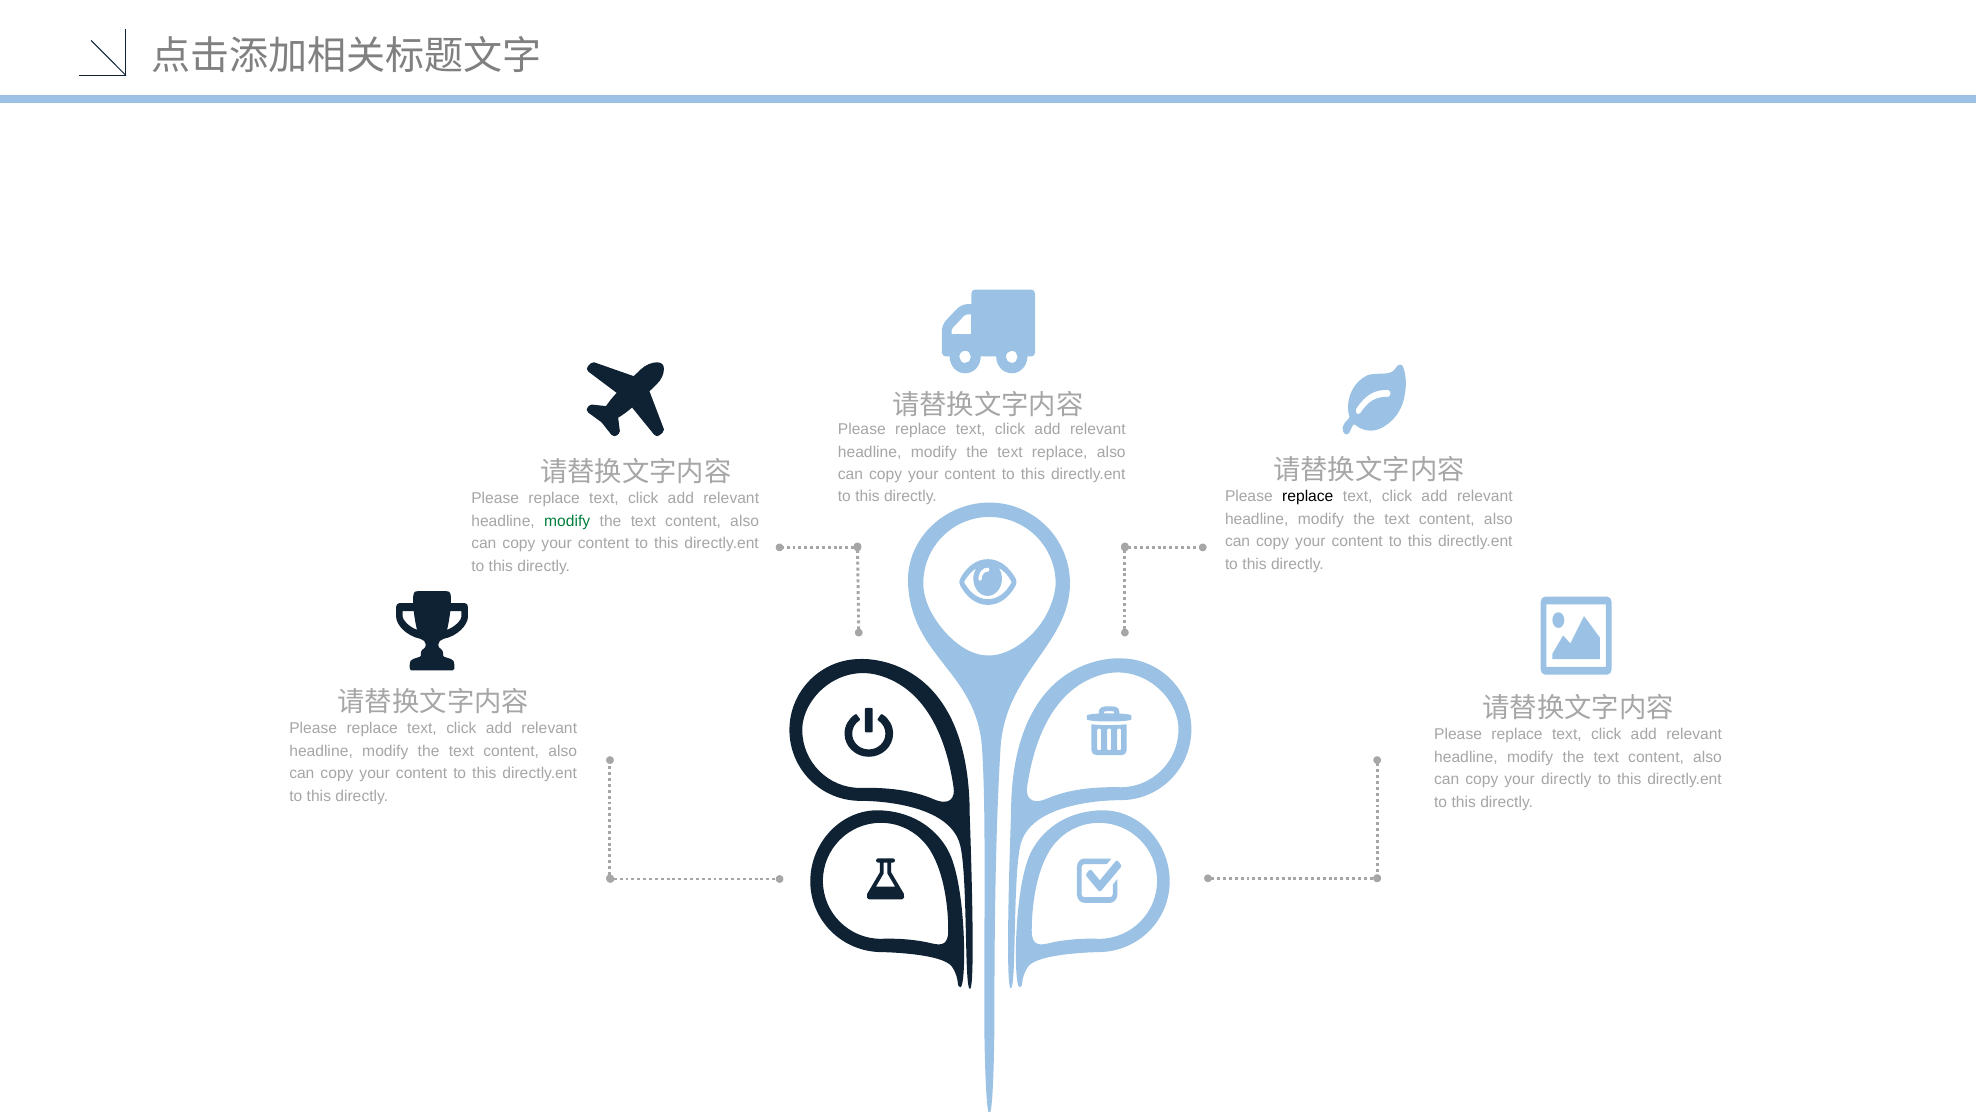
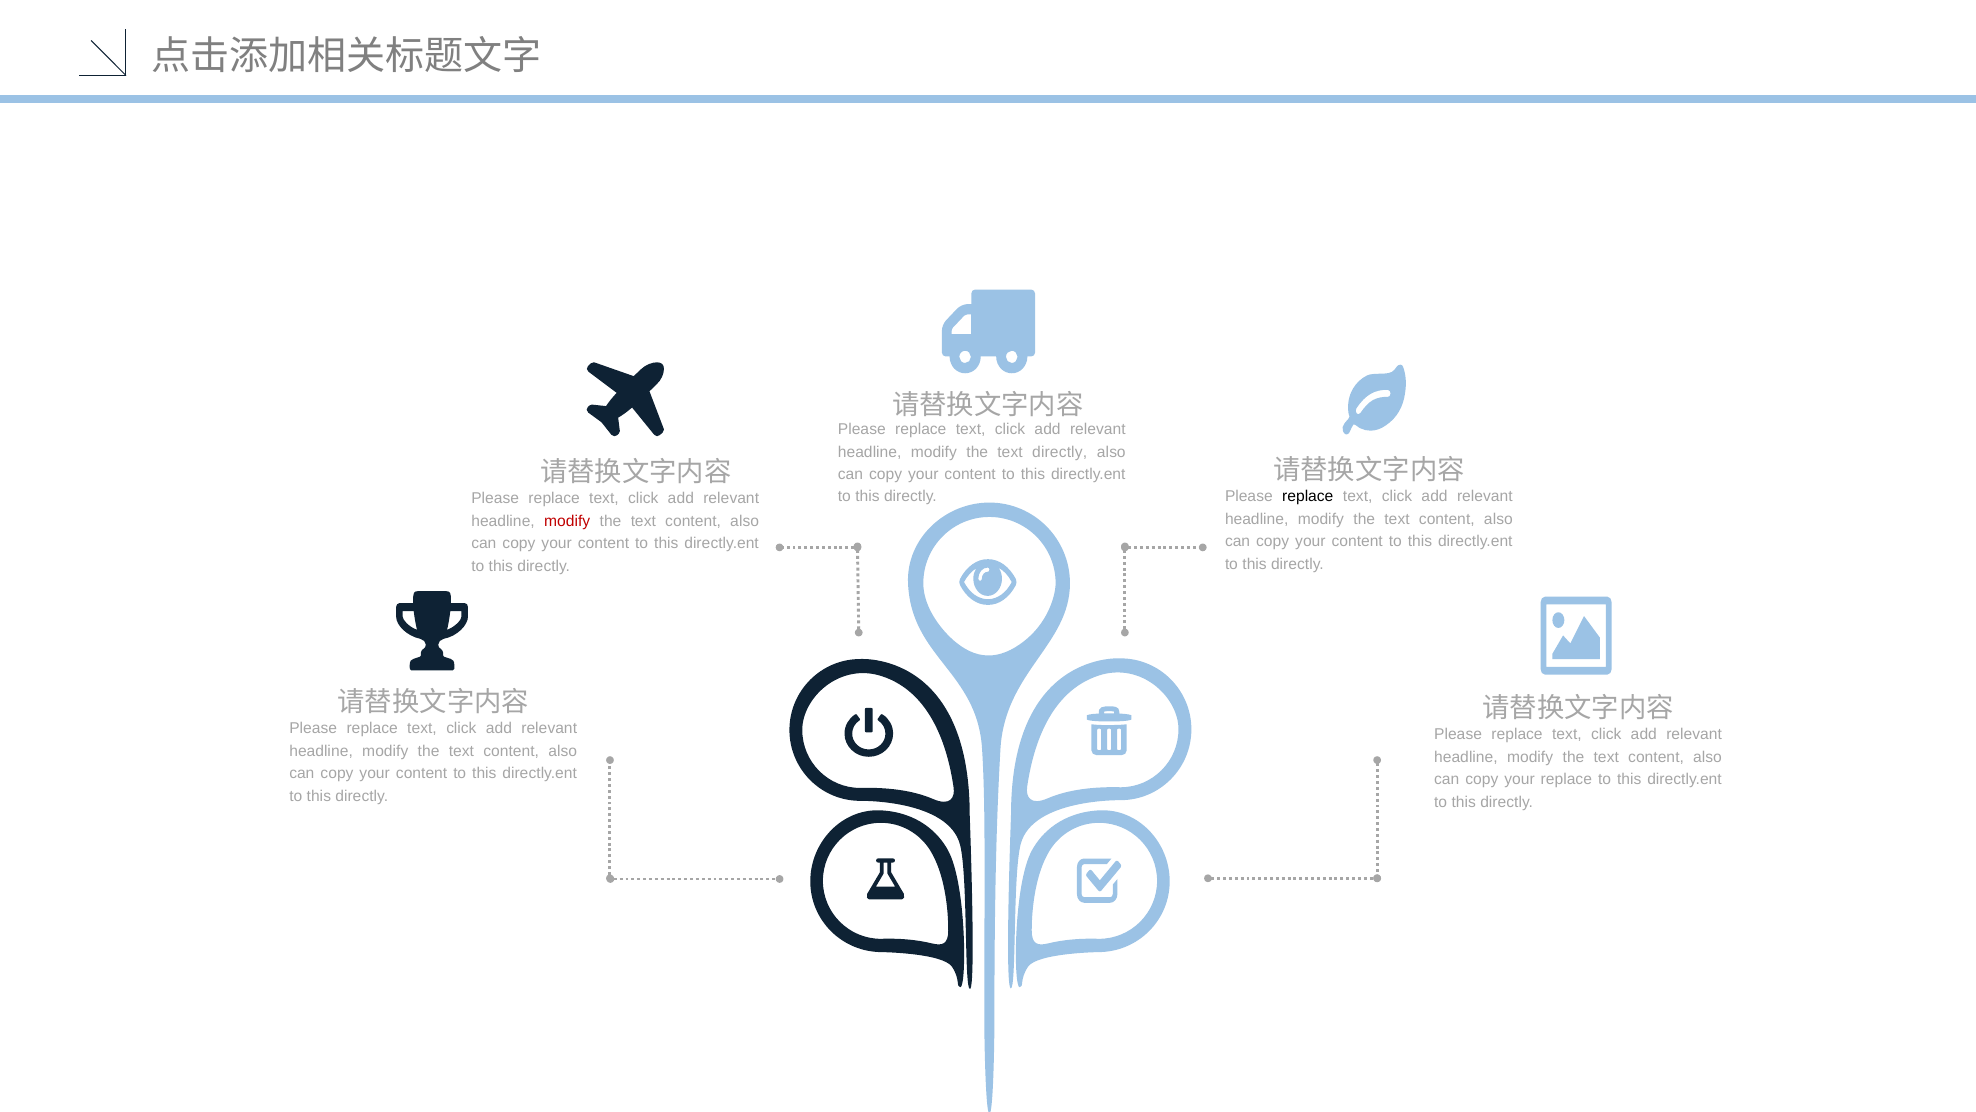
text replace: replace -> directly (1060, 452)
modify colour: green -> red (567, 521)
your directly: directly -> replace (1566, 779)
